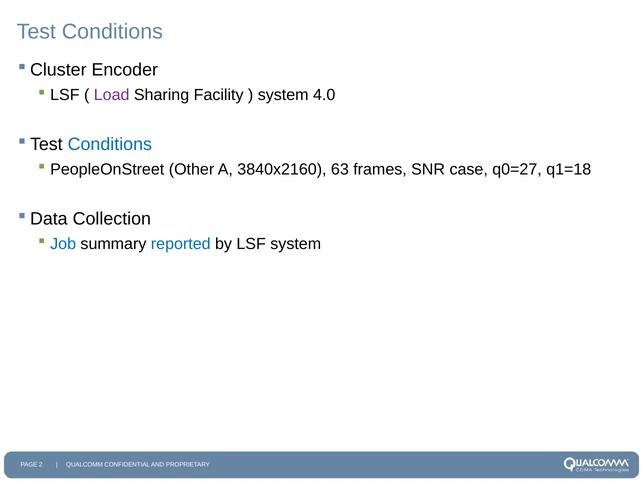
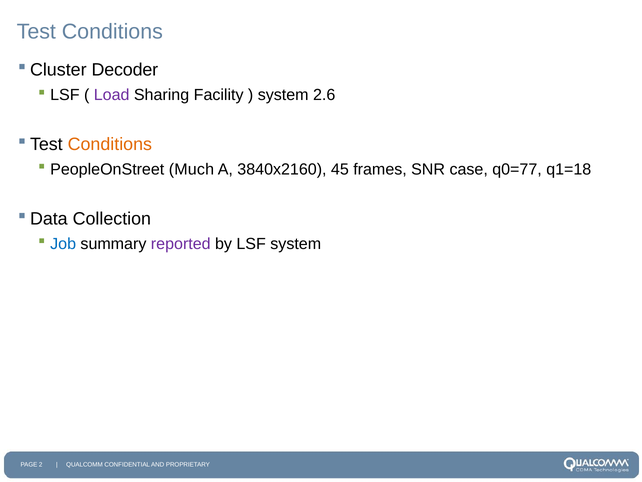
Encoder: Encoder -> Decoder (125, 70)
4.0: 4.0 -> 2.6 (324, 95)
Conditions colour: blue -> orange (110, 144)
Other: Other -> Much (191, 169)
63: 63 -> 45 (340, 169)
q0=27: q0=27 -> q0=77 (517, 169)
reported colour: blue -> purple (181, 244)
